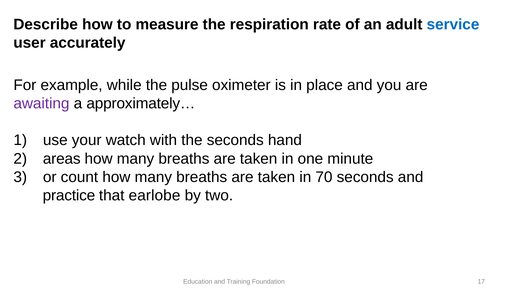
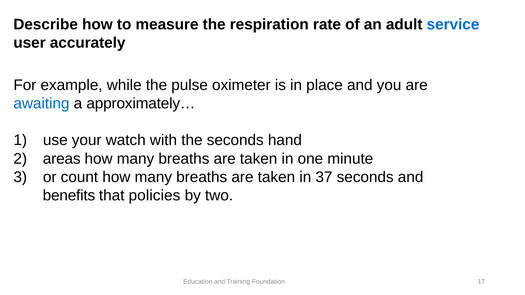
awaiting colour: purple -> blue (41, 104)
70: 70 -> 37 (324, 177)
practice: practice -> benefits (69, 196)
earlobe: earlobe -> policies (155, 196)
